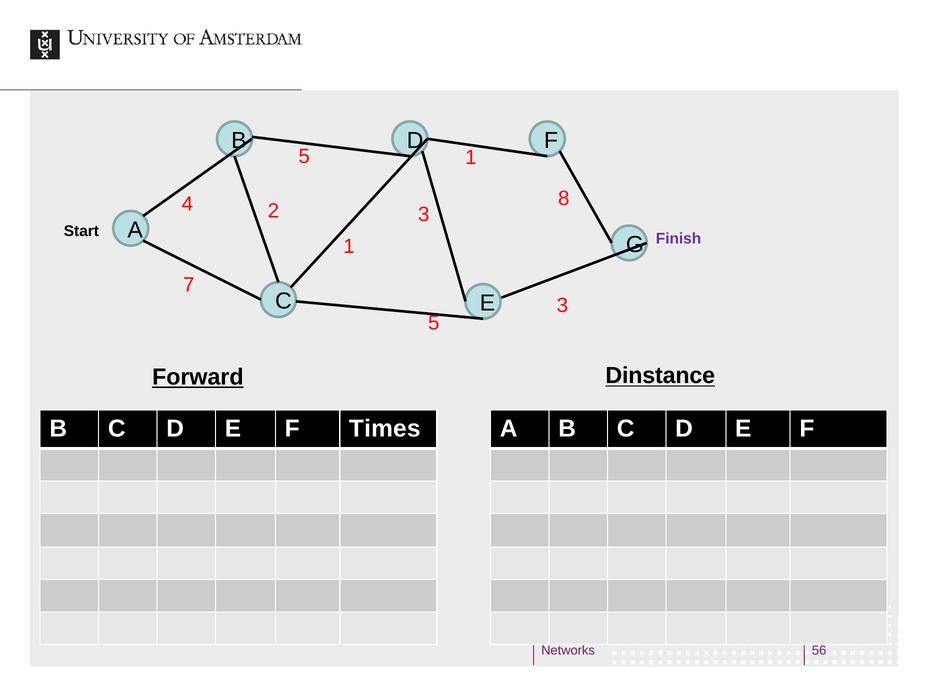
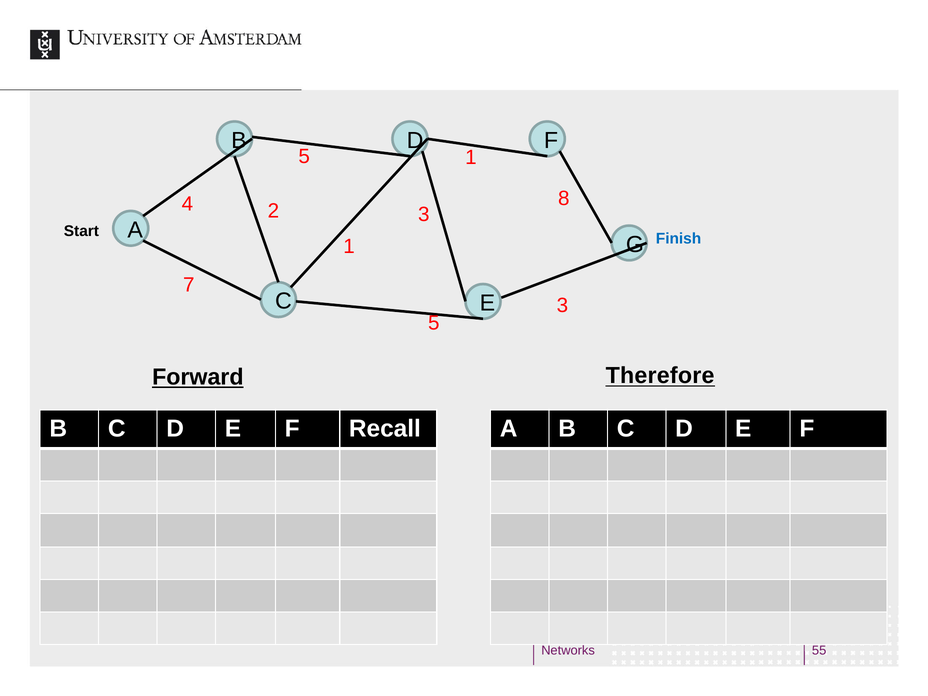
Finish colour: purple -> blue (679, 239)
Dinstance: Dinstance -> Therefore (660, 376)
Times: Times -> Recall (385, 428)
56: 56 -> 55 (819, 650)
